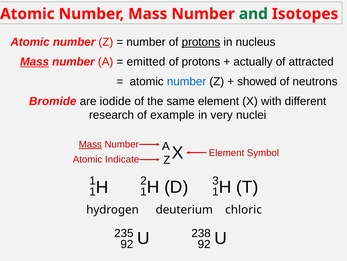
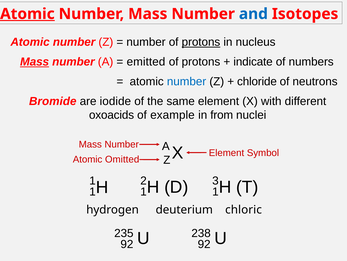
Atomic underline: none -> present (27, 14)
and colour: green -> blue (253, 14)
actually: actually -> indicate (253, 62)
attracted: attracted -> numbers (311, 62)
showed: showed -> chloride (257, 81)
research: research -> oxoacids (112, 115)
very: very -> from (222, 115)
Mass underline: present -> none (90, 144)
Indicate: Indicate -> Omitted (122, 159)
